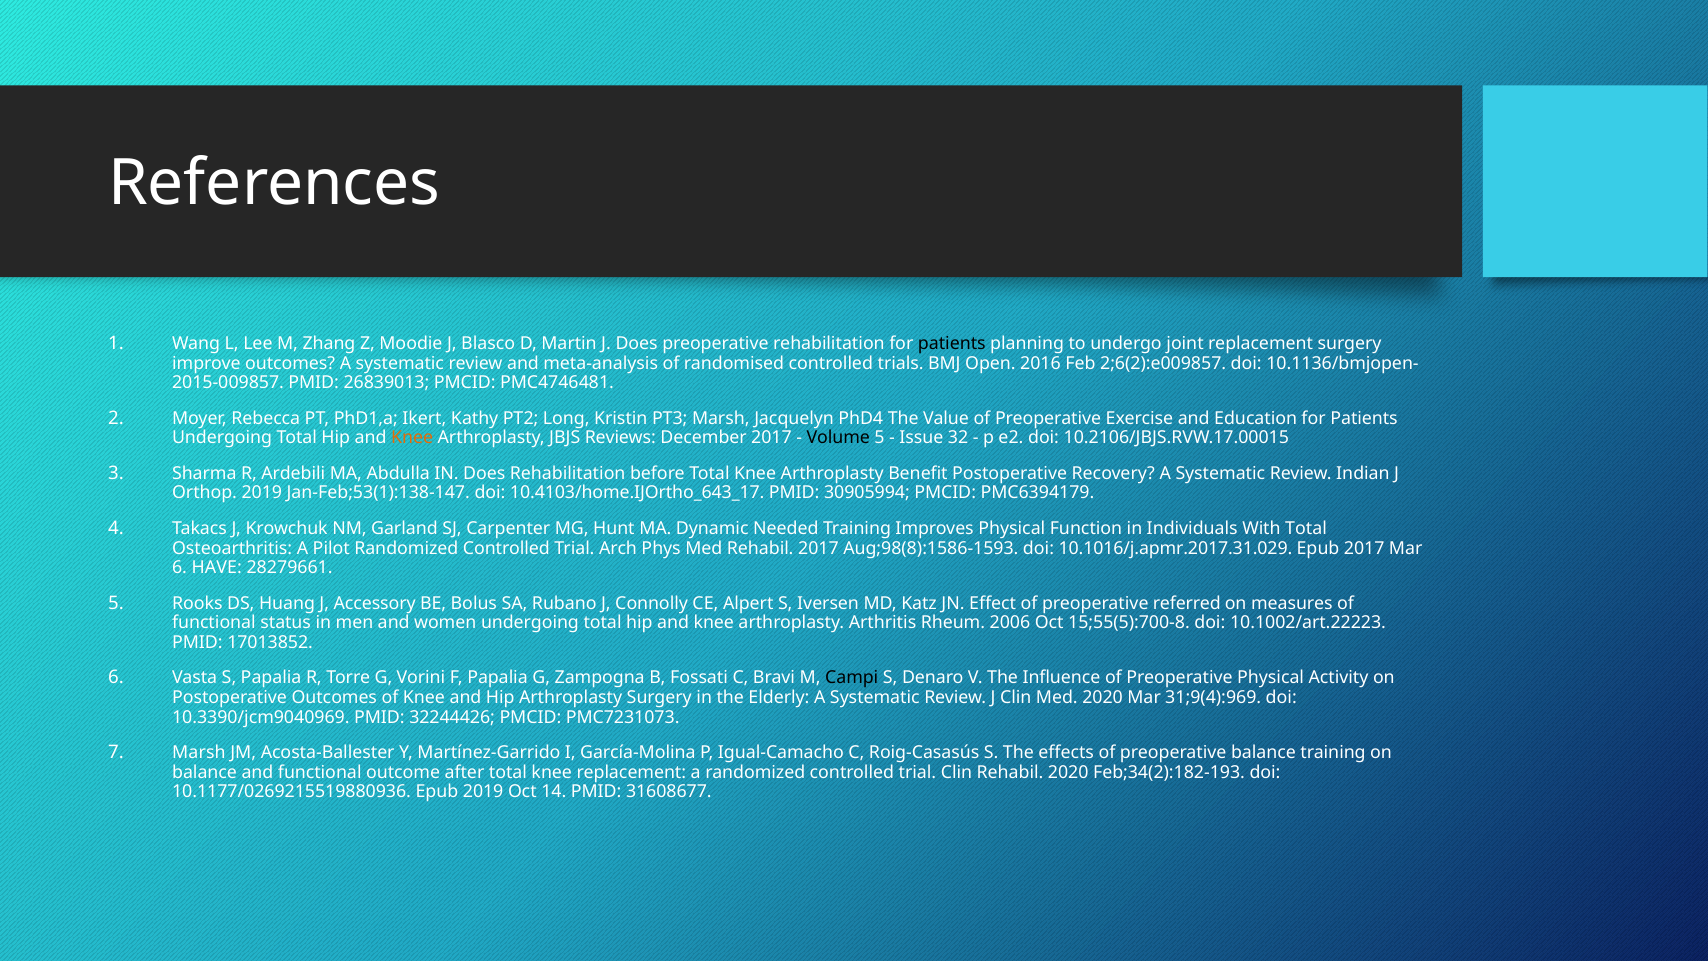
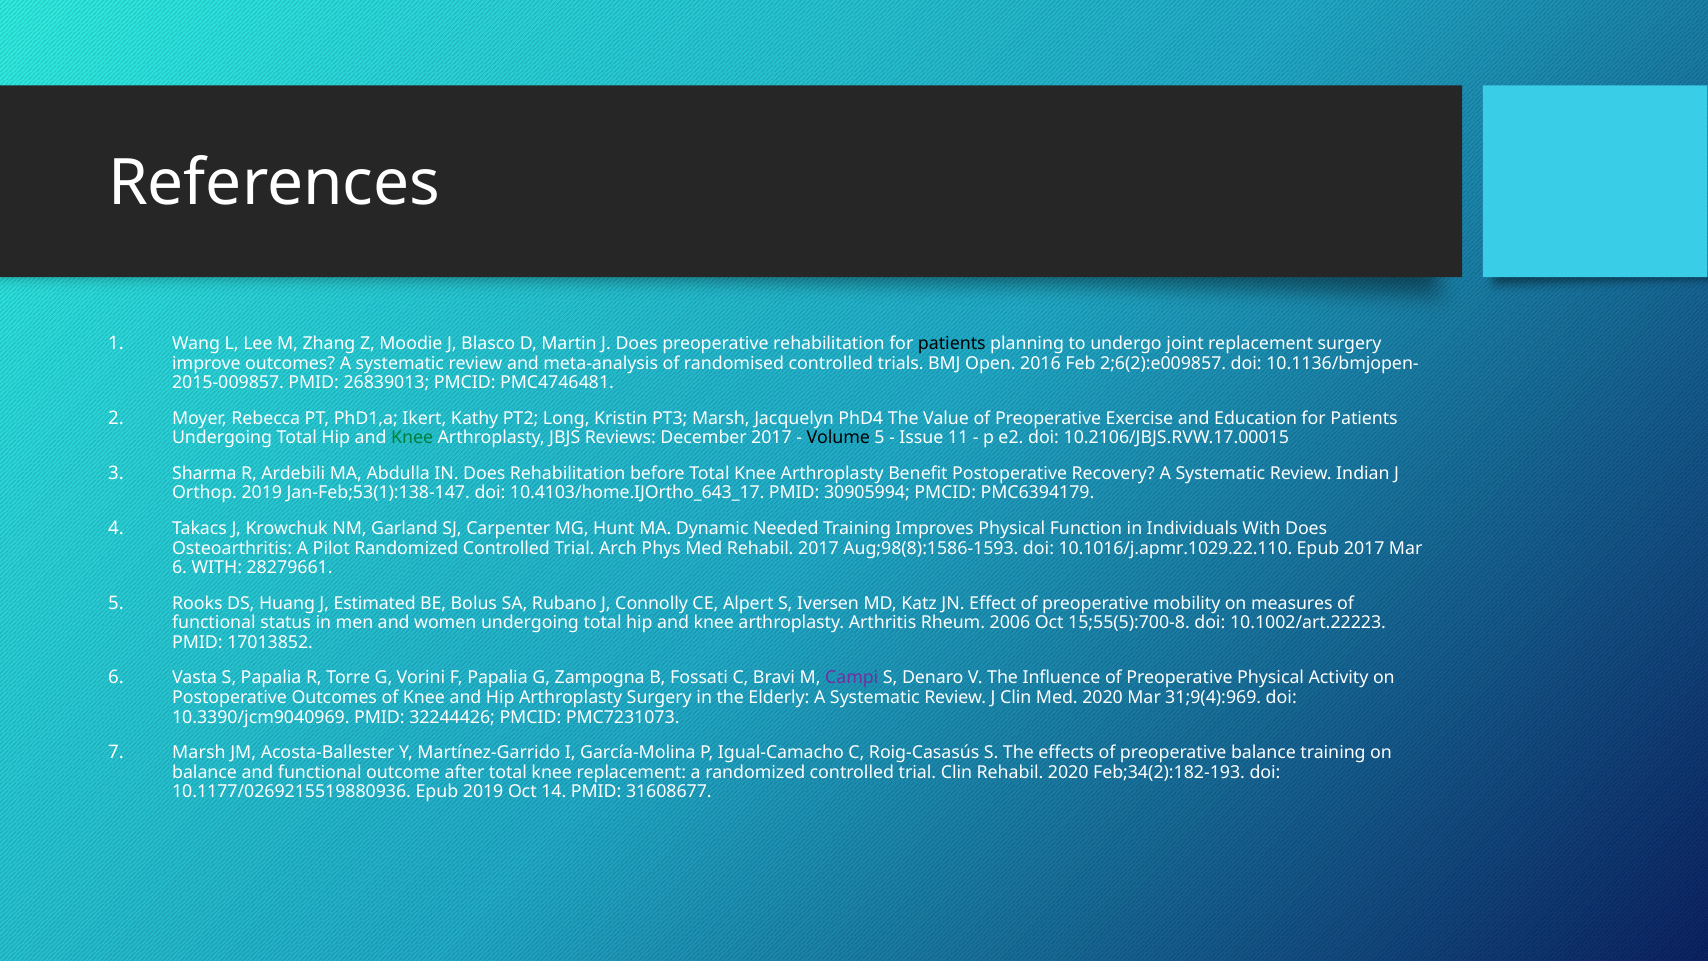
Knee colour: orange -> green (412, 438)
32: 32 -> 11 (958, 438)
With Total: Total -> Does (1306, 528)
10.1016/j.apmr.2017.31.029: 10.1016/j.apmr.2017.31.029 -> 10.1016/j.apmr.1029.22.110 (1175, 548)
6 HAVE: HAVE -> WITH (217, 568)
Accessory: Accessory -> Estimated (375, 603)
referred: referred -> mobility (1187, 603)
Campi colour: black -> purple (852, 678)
